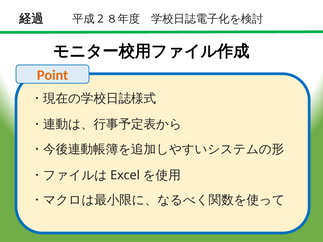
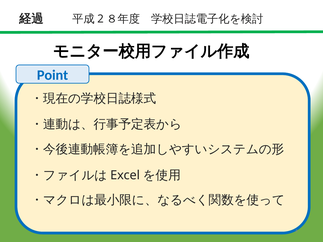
Point colour: orange -> blue (53, 75)
